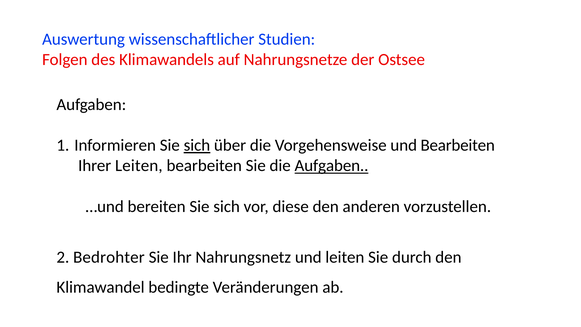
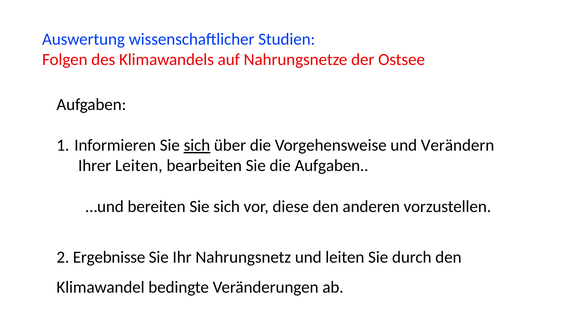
und Bearbeiten: Bearbeiten -> Verändern (458, 145)
Aufgaben underline: present -> none (332, 166)
Bedrohter: Bedrohter -> Ergebnisse (109, 257)
